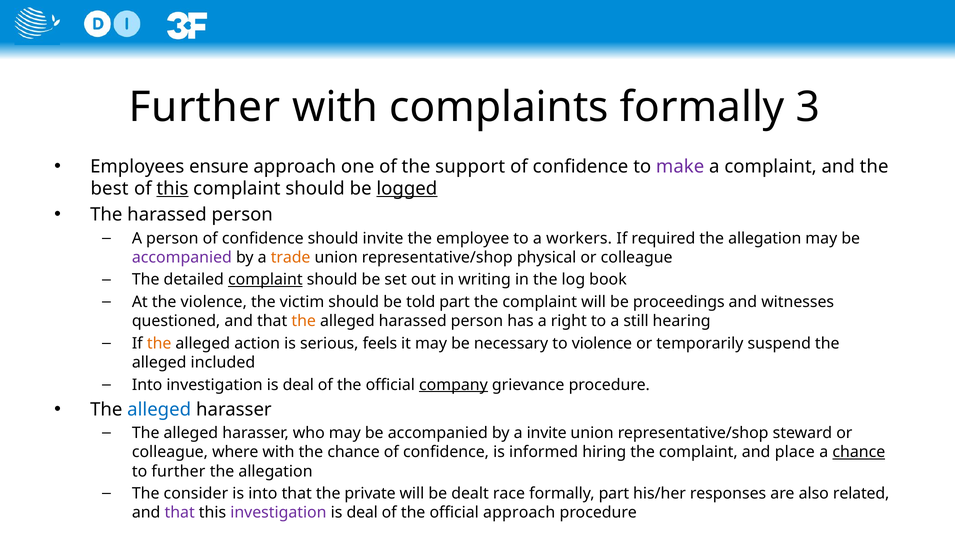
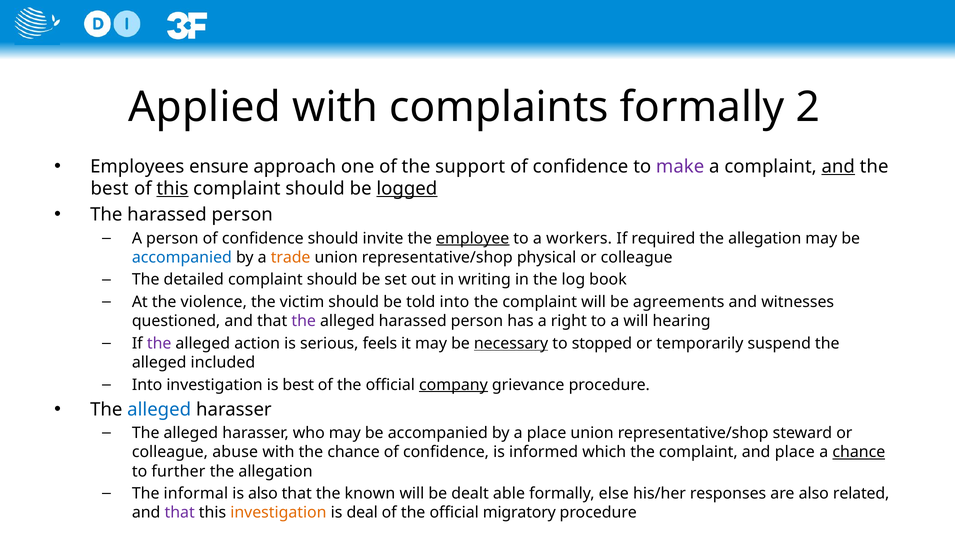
Further: Further -> Applied (205, 107)
3: 3 -> 2 (808, 107)
and underline: none -> present (838, 166)
employee underline: none -> present (473, 238)
accompanied colour: purple -> blue (182, 258)
complaint underline: present -> none (265, 280)
told part: part -> into (454, 302)
proceedings: proceedings -> agreements (679, 302)
the colour: orange -> purple (304, 321)
a still: still -> will (636, 321)
the colour: orange -> purple (159, 344)
necessary underline: none -> present (511, 344)
to violence: violence -> stopped (602, 344)
deal: deal -> best (298, 385)
a invite: invite -> place (547, 433)
where: where -> abuse (235, 452)
hiring: hiring -> which (604, 452)
consider: consider -> informal (196, 494)
is into: into -> also (263, 494)
private: private -> known (370, 494)
race: race -> able (509, 494)
formally part: part -> else (614, 494)
investigation colour: purple -> orange (278, 513)
official approach: approach -> migratory (519, 513)
